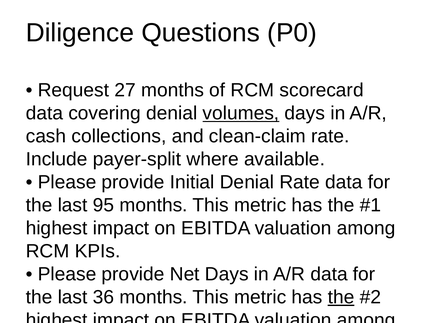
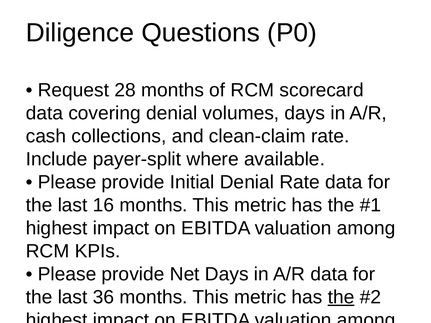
27: 27 -> 28 (125, 90)
volumes underline: present -> none (241, 113)
95: 95 -> 16 (104, 205)
